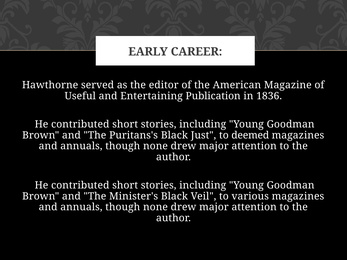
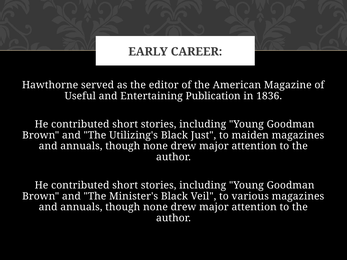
Puritans's: Puritans's -> Utilizing's (134, 135)
deemed: deemed -> maiden (250, 135)
